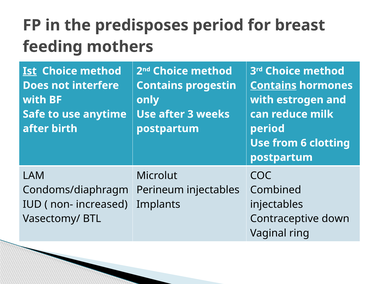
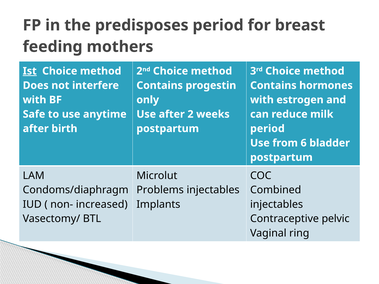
Contains underline: present -> none (273, 86)
3: 3 -> 2 (190, 114)
clotting: clotting -> bladder (330, 143)
Perineum: Perineum -> Problems (160, 190)
down: down -> pelvic (336, 219)
